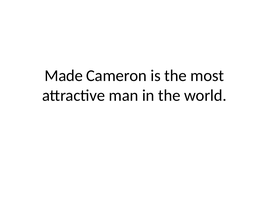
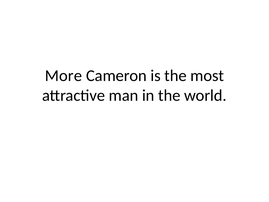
Made: Made -> More (64, 76)
